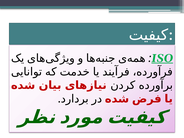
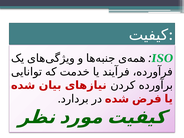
ISO underline: present -> none (162, 58)
